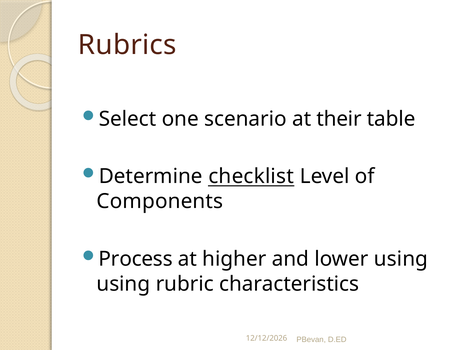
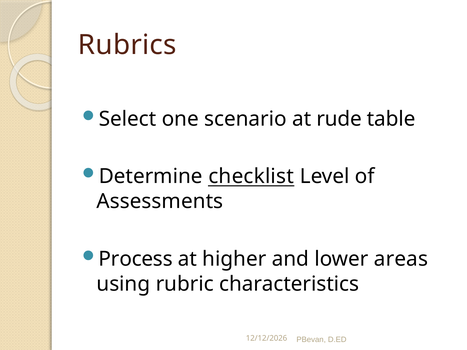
their: their -> rude (339, 119)
Components: Components -> Assessments (160, 201)
lower using: using -> areas (401, 259)
